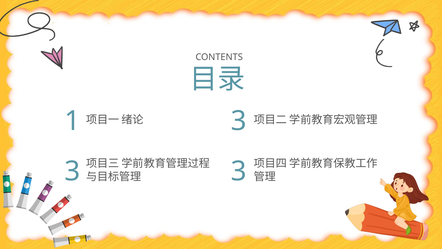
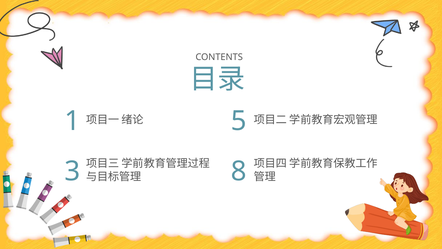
1 3: 3 -> 5 (239, 121)
3: 3 -> 8 (239, 171)
